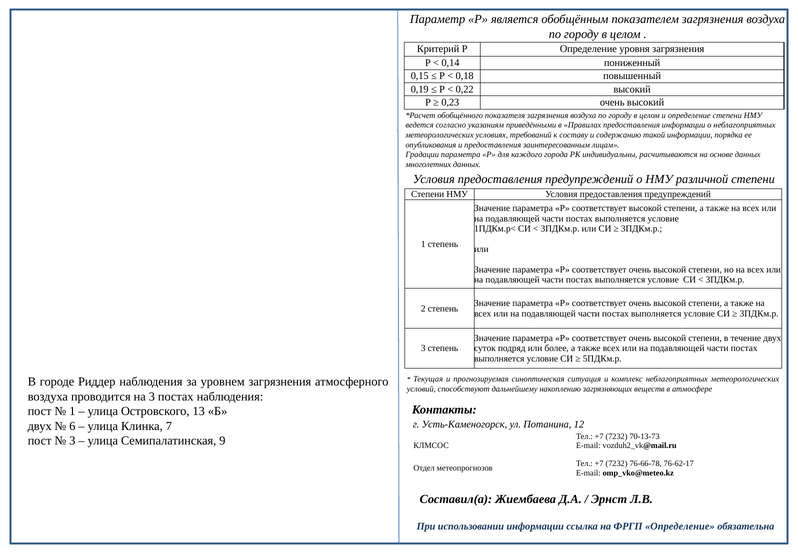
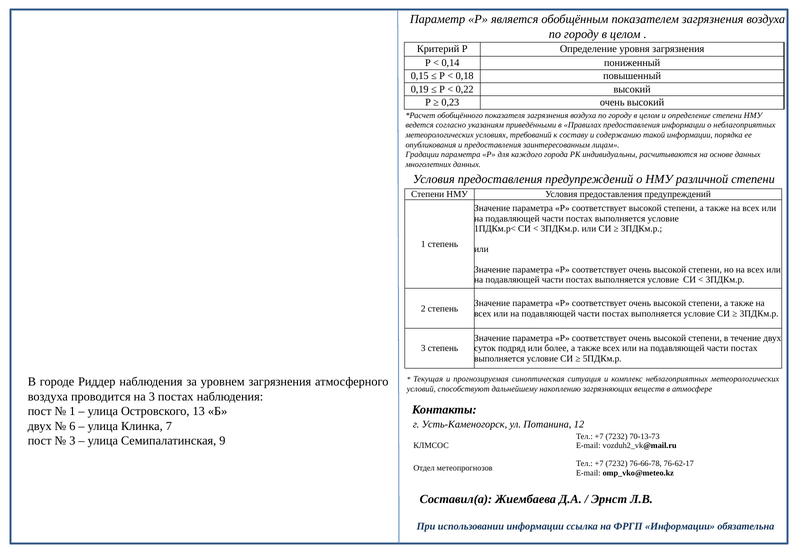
ФРГП Определение: Определение -> Информации (680, 526)
